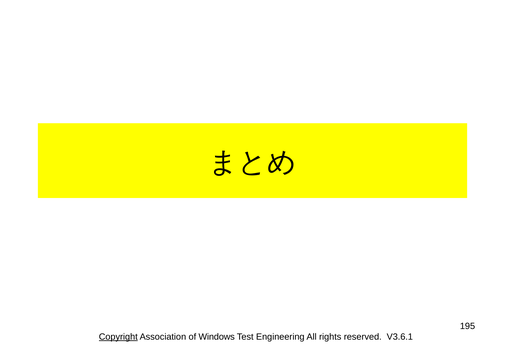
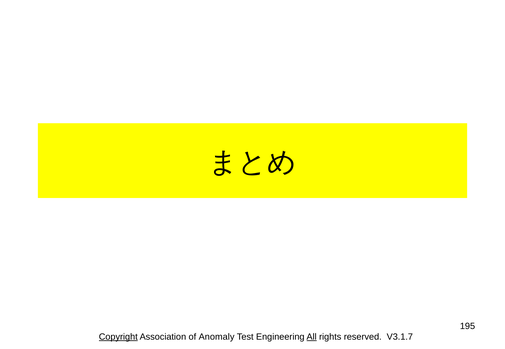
Windows: Windows -> Anomaly (217, 337)
All underline: none -> present (312, 337)
V3.6.1: V3.6.1 -> V3.1.7 (400, 337)
